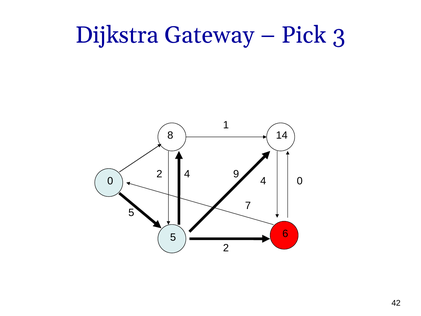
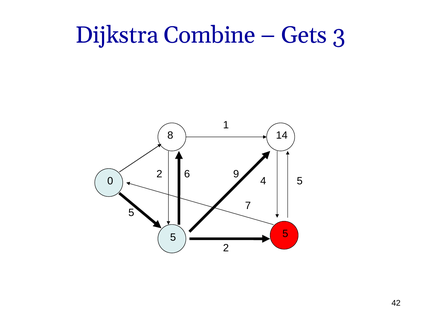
Gateway: Gateway -> Combine (210, 35)
Pick: Pick -> Gets (304, 35)
2 4: 4 -> 6 (187, 174)
4 0: 0 -> 5 (300, 181)
5 6: 6 -> 5 (285, 234)
